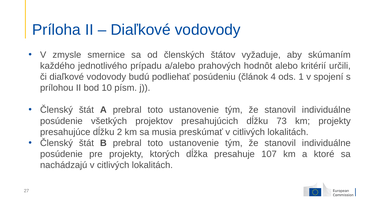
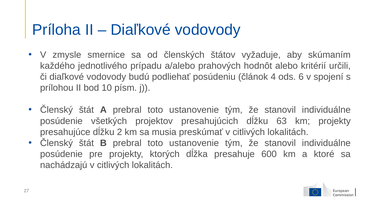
1: 1 -> 6 (301, 77)
73: 73 -> 63 (282, 121)
107: 107 -> 600 (269, 155)
